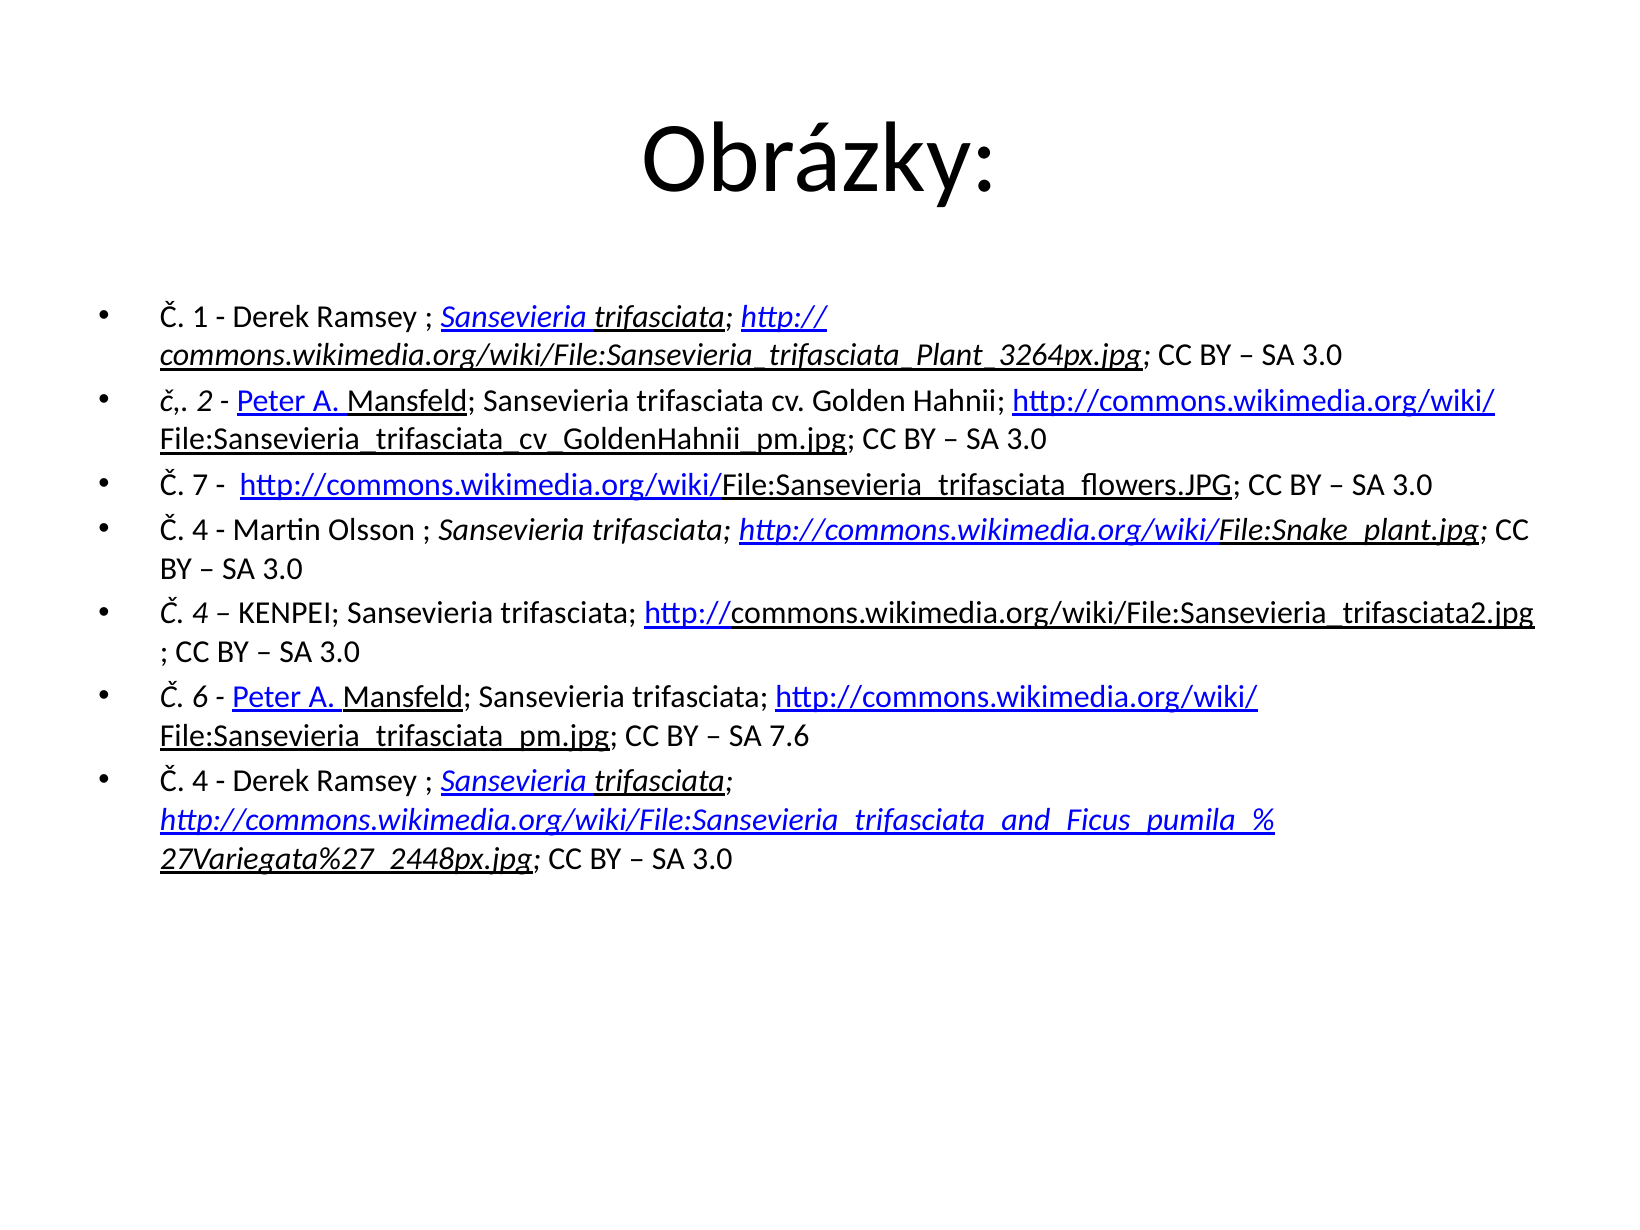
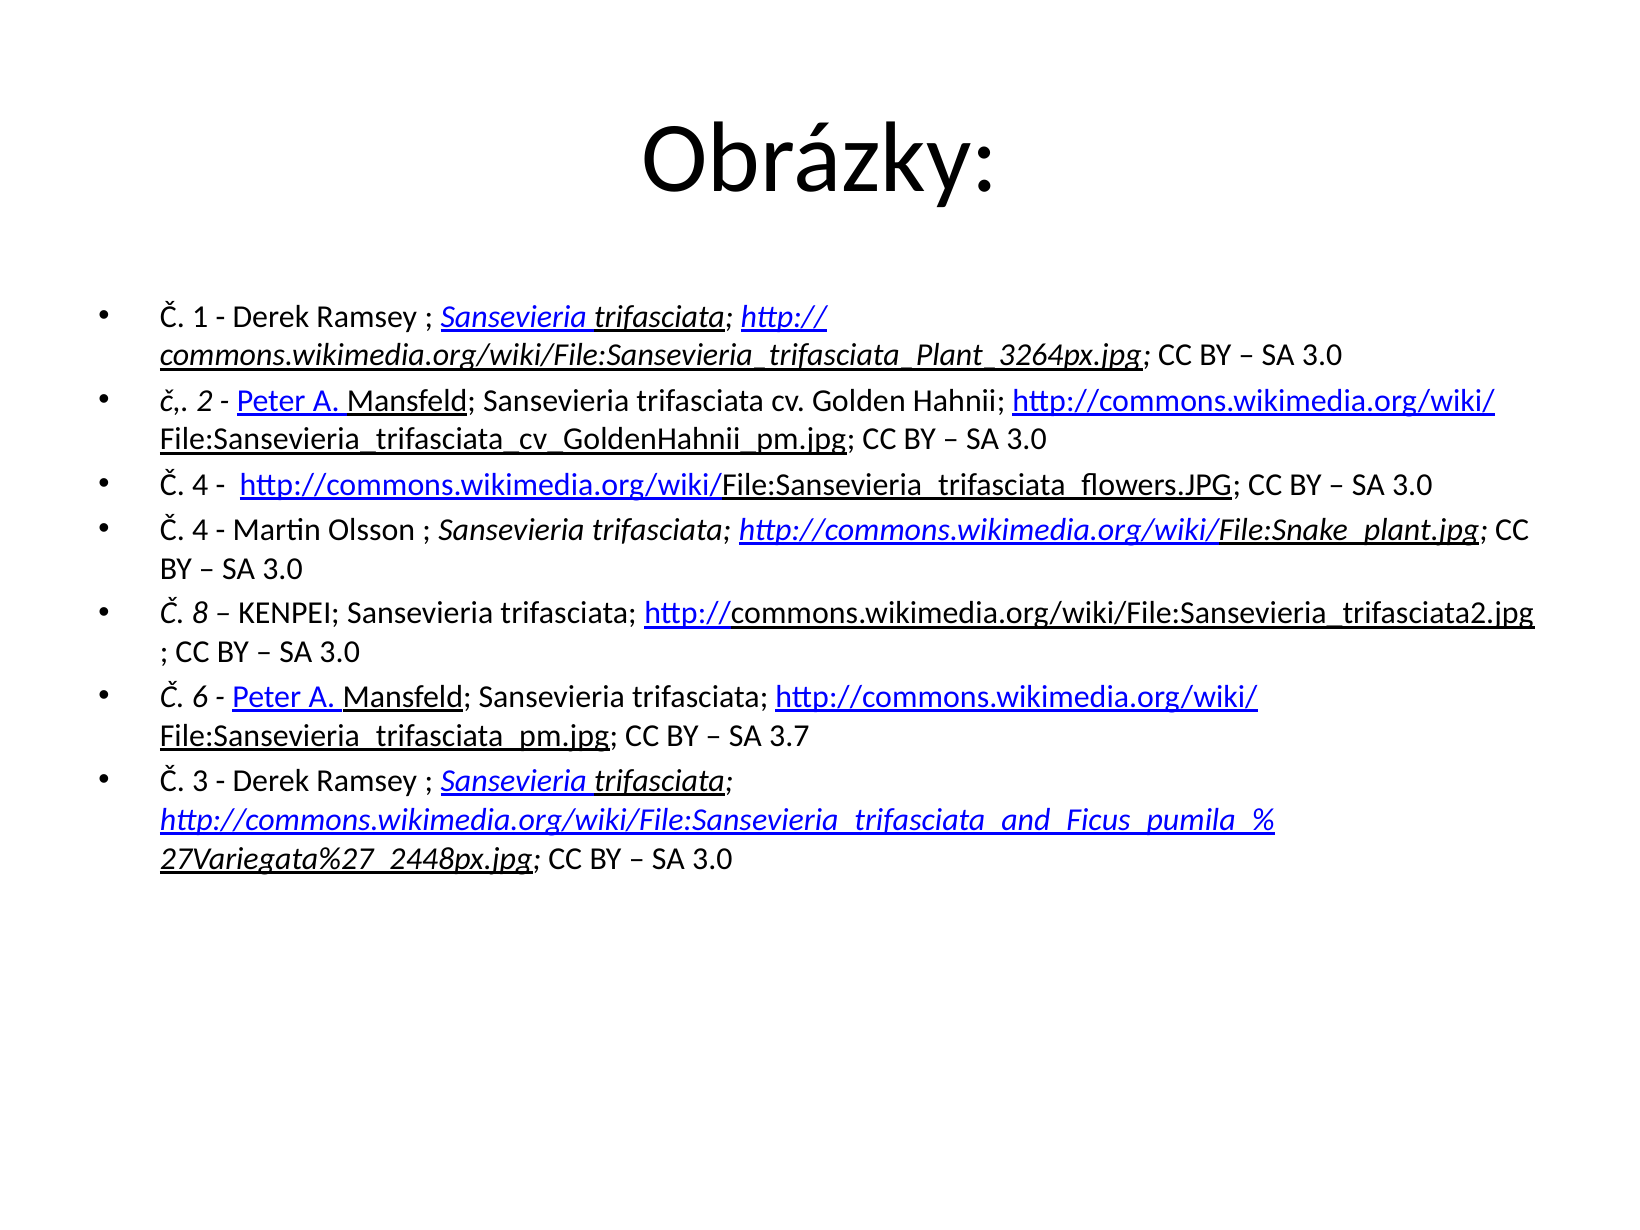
7: 7 -> 4 (200, 485)
4: 4 -> 8 (200, 613)
7.6: 7.6 -> 3.7 (789, 736)
4: 4 -> 3 (200, 781)
